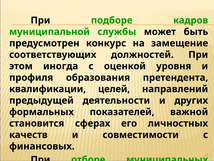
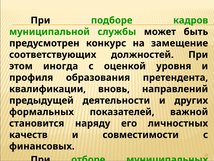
целей: целей -> вновь (114, 89)
сферах: сферах -> наряду (93, 123)
